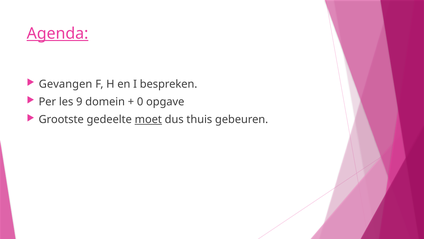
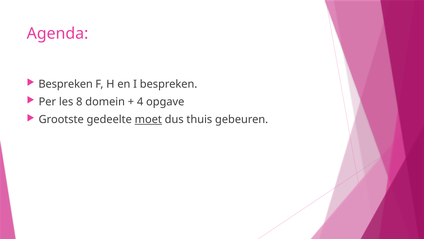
Agenda underline: present -> none (58, 33)
Gevangen: Gevangen -> Bespreken (66, 84)
9: 9 -> 8 (79, 102)
0: 0 -> 4 (140, 102)
